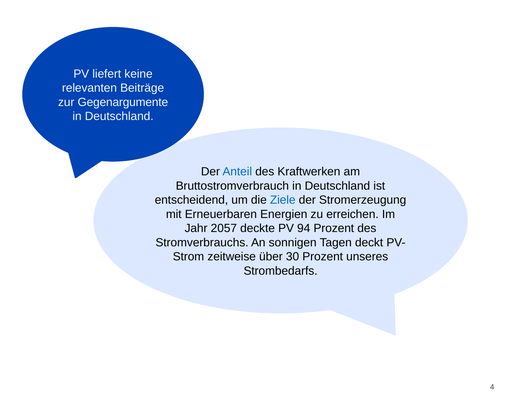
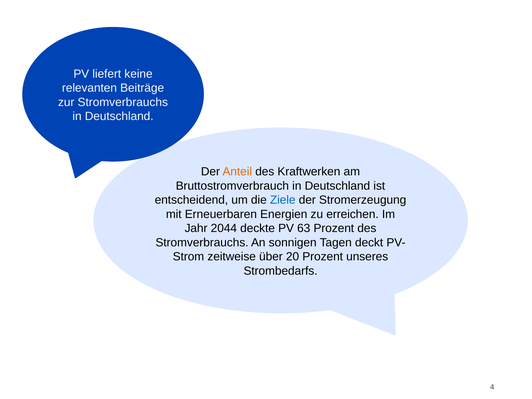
zur Gegenargumente: Gegenargumente -> Stromverbrauchs (123, 102)
Anteil colour: blue -> orange (237, 172)
2057: 2057 -> 2044 (224, 228)
94: 94 -> 63 (304, 228)
30: 30 -> 20 (293, 257)
